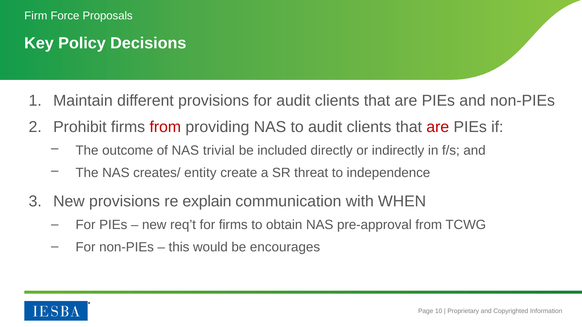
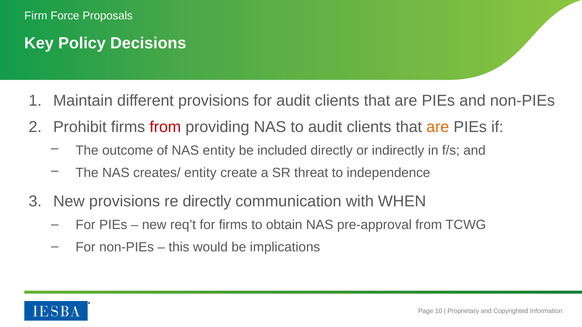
are colour: red -> orange (438, 127)
NAS trivial: trivial -> entity (219, 151)
re explain: explain -> directly (207, 201)
encourages: encourages -> implications (285, 247)
